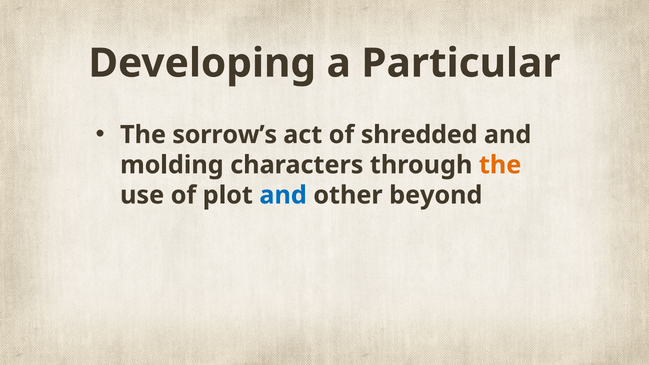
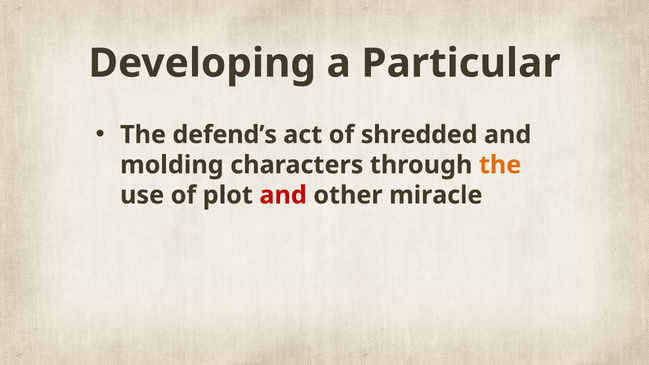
sorrow’s: sorrow’s -> defend’s (225, 135)
and colour: blue -> red (283, 195)
beyond: beyond -> miracle (436, 195)
